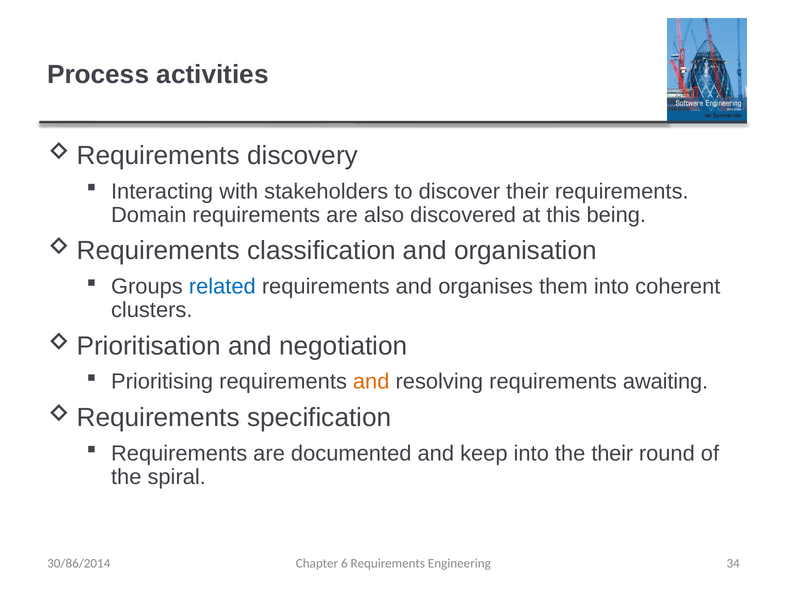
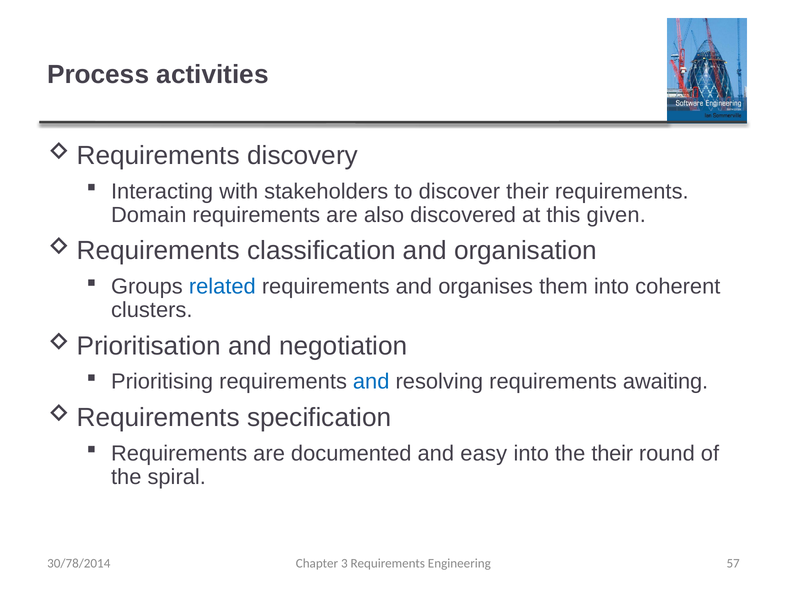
being: being -> given (616, 215)
and colour: orange -> blue (371, 382)
keep: keep -> easy (484, 454)
30/86/2014: 30/86/2014 -> 30/78/2014 (79, 564)
6: 6 -> 3 (344, 564)
34: 34 -> 57 (733, 564)
